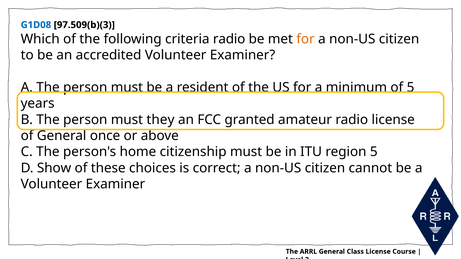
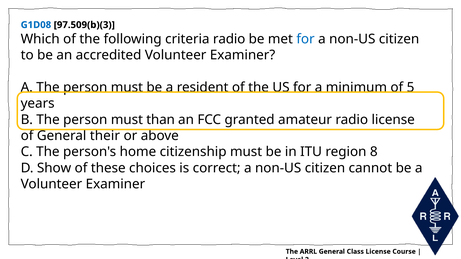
for colour: orange -> blue (306, 39)
they: they -> than (161, 120)
once: once -> their (105, 136)
region 5: 5 -> 8 (374, 152)
